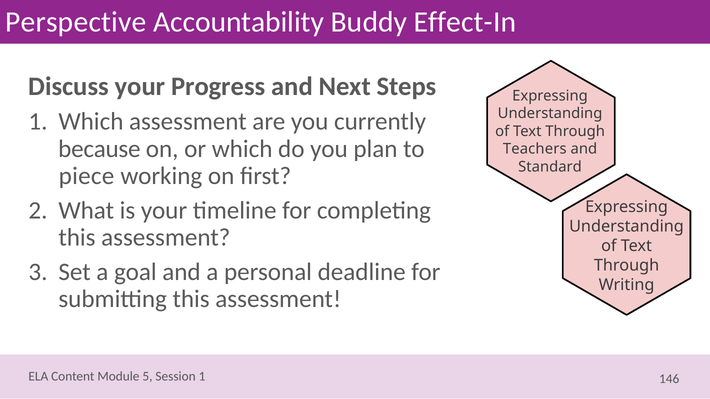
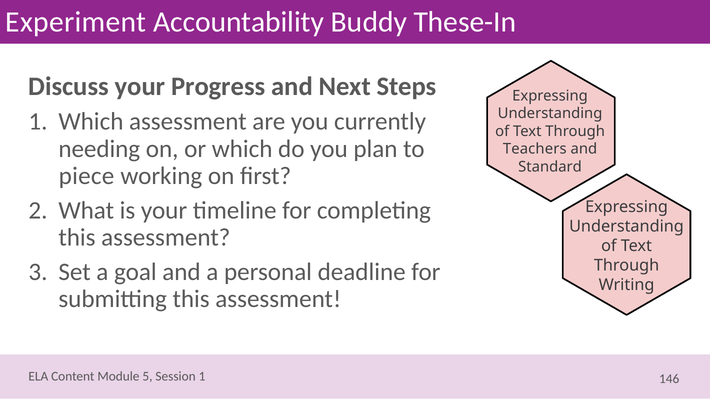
Perspective: Perspective -> Experiment (76, 22)
Effect-In: Effect-In -> These-In (465, 22)
because: because -> needing (99, 149)
